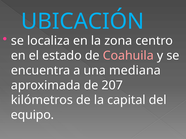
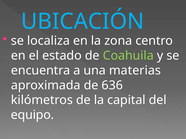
Coahuila colour: pink -> light green (128, 56)
mediana: mediana -> materias (135, 71)
207: 207 -> 636 (112, 86)
